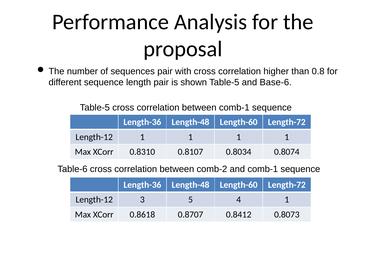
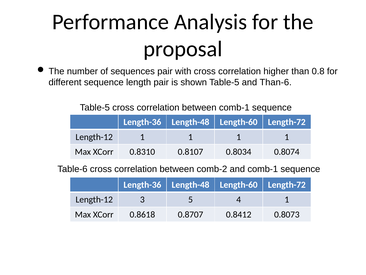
Base-6: Base-6 -> Than-6 (276, 82)
